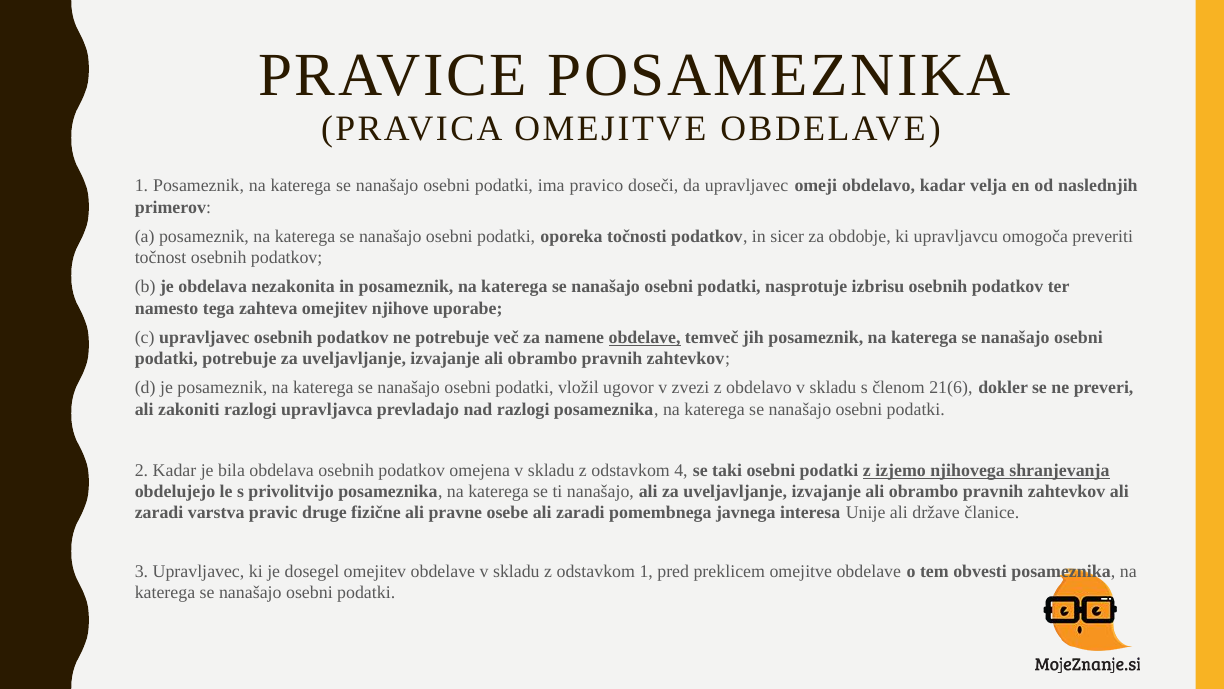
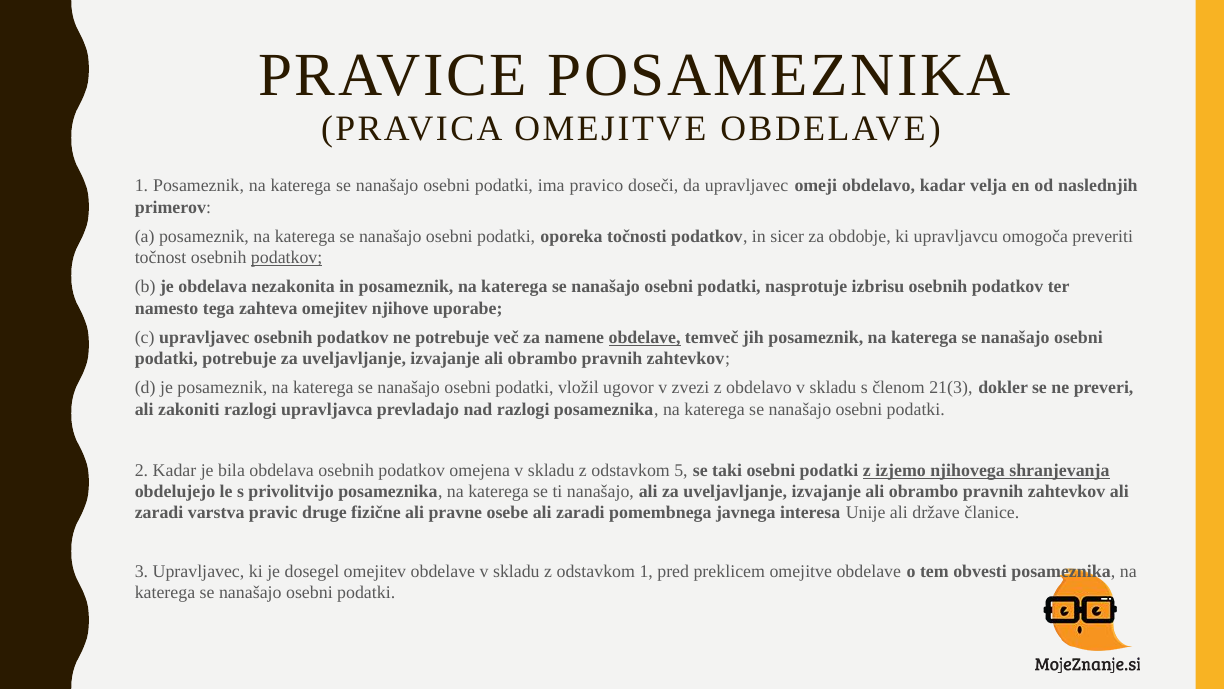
podatkov underline: none -> present (287, 258)
21(6: 21(6 -> 21(3 (951, 388)
4: 4 -> 5 (681, 470)
